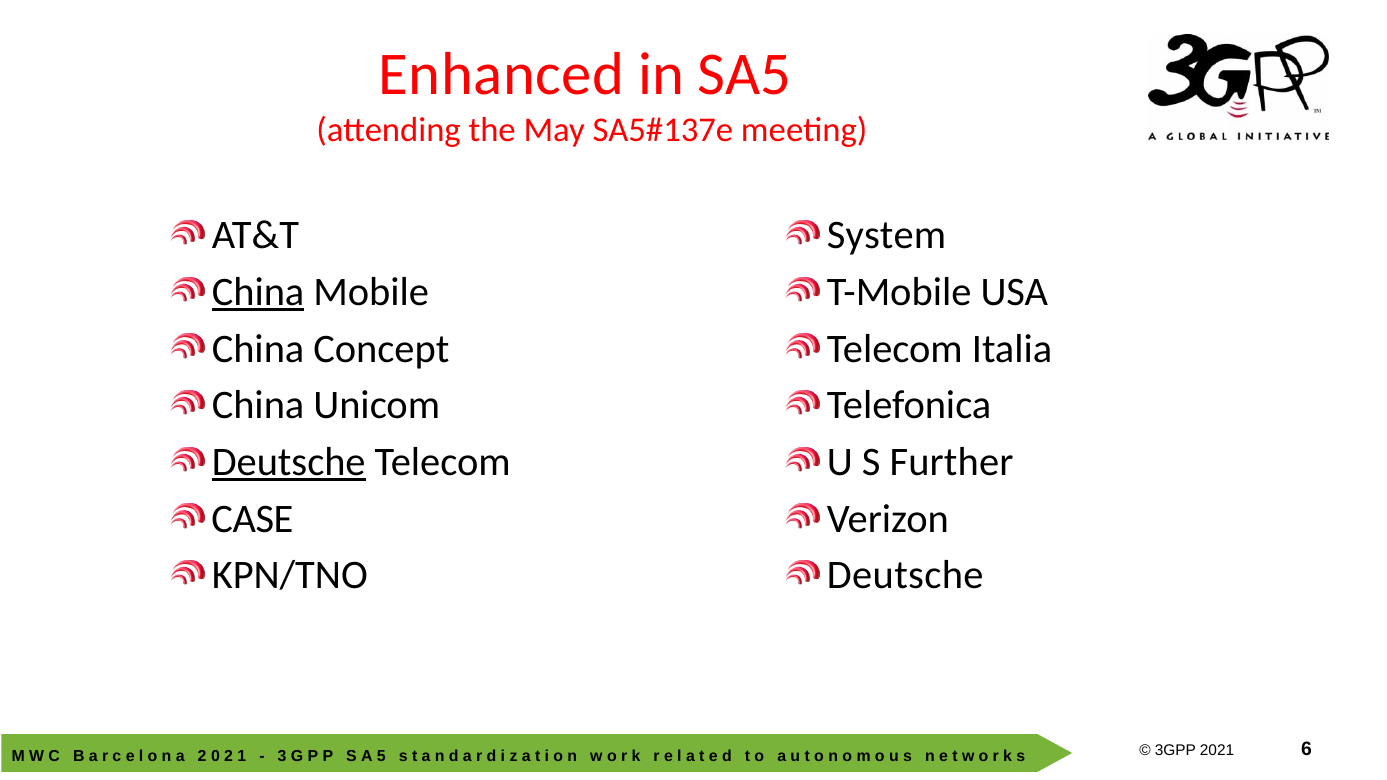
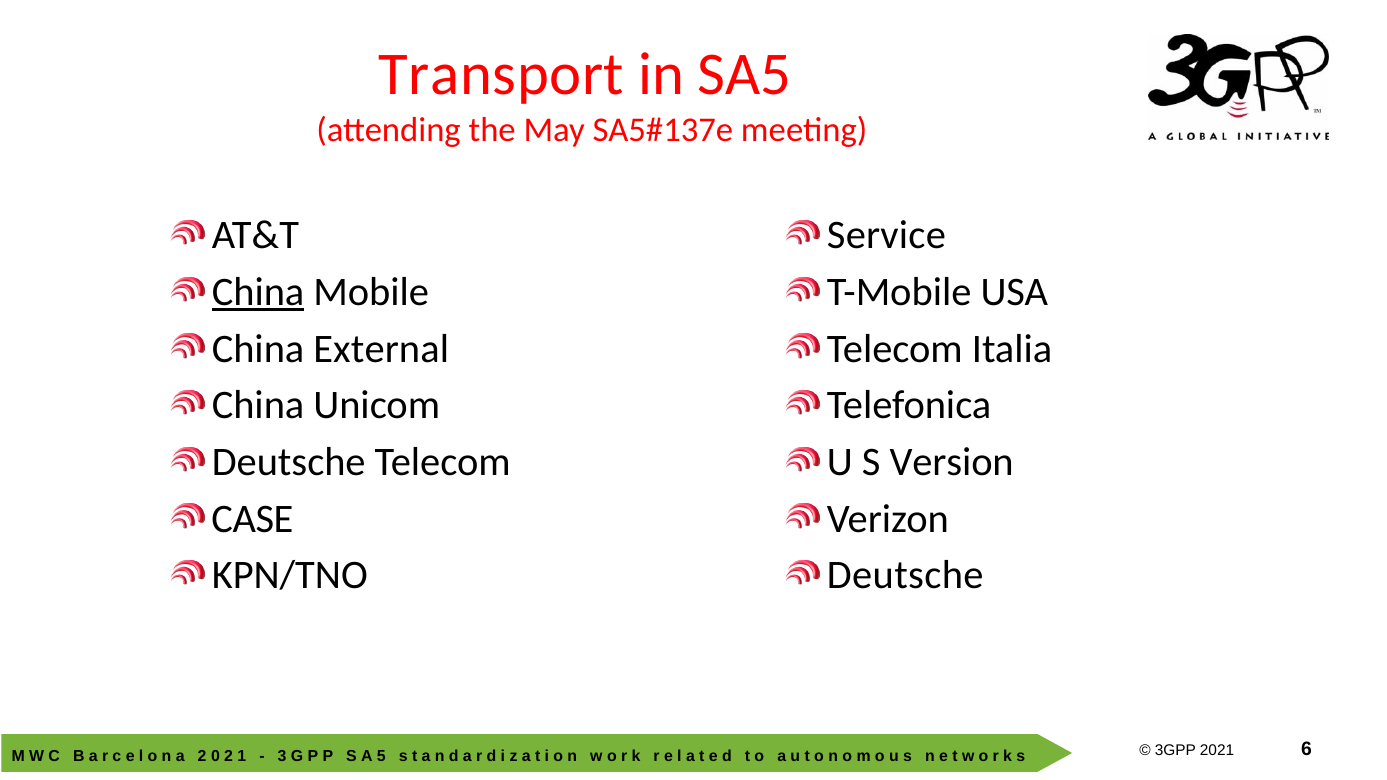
Enhanced: Enhanced -> Transport (501, 74)
System: System -> Service (886, 235)
Concept: Concept -> External (381, 349)
Deutsche underline: present -> none (289, 462)
Further: Further -> Version (952, 462)
